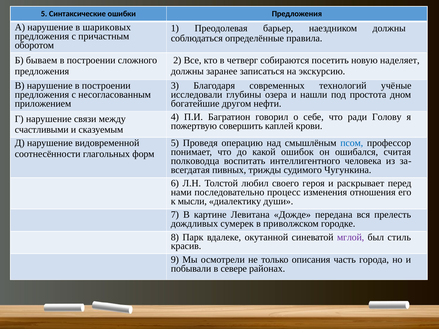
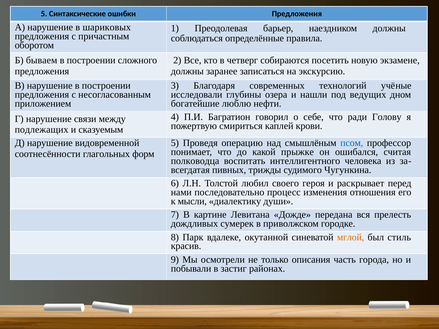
наделяет: наделяет -> экзамене (400, 60)
простота: простота -> ведущих (368, 95)
другом: другом -> люблю (236, 104)
совершить: совершить -> смириться (241, 126)
счастливыми: счастливыми -> подлежащих (42, 130)
ошибок: ошибок -> прыжке (297, 152)
мглой colour: purple -> orange (351, 237)
севере: севере -> застиг (234, 269)
